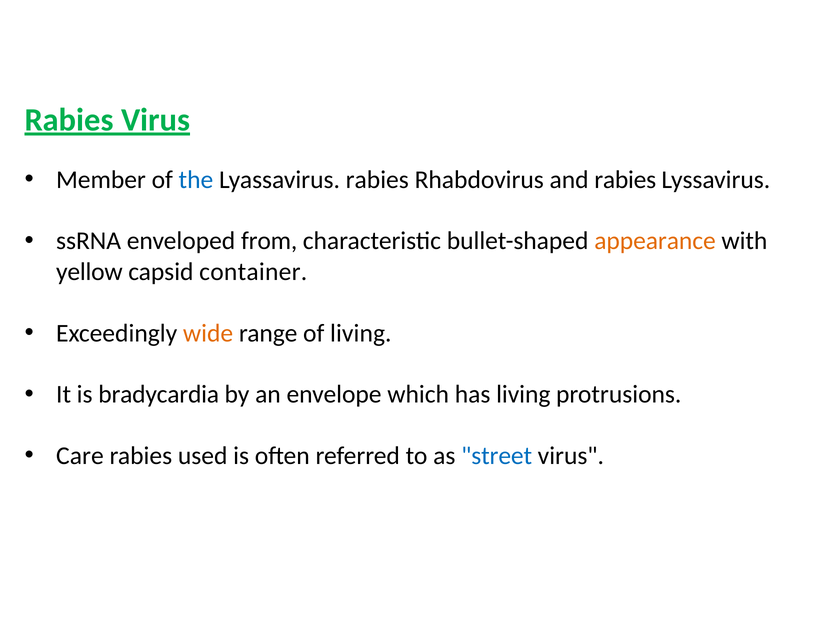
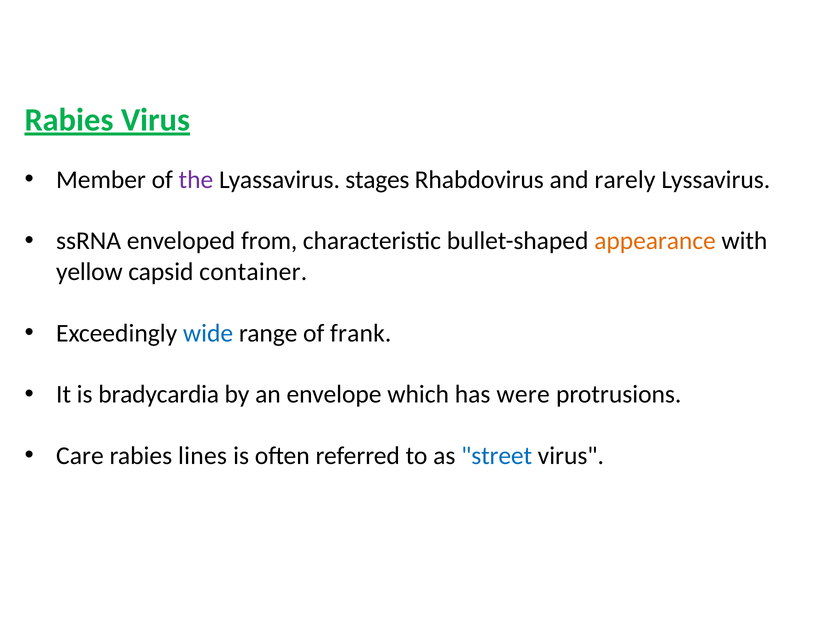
the colour: blue -> purple (196, 180)
Lyassavirus rabies: rabies -> stages (377, 180)
and rabies: rabies -> rarely (625, 180)
wide colour: orange -> blue (208, 333)
of living: living -> frank (361, 333)
has living: living -> were (523, 394)
used: used -> lines (203, 456)
